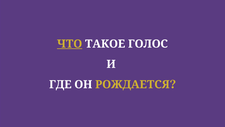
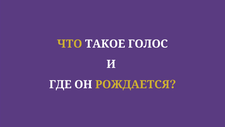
ЧТО underline: present -> none (70, 44)
